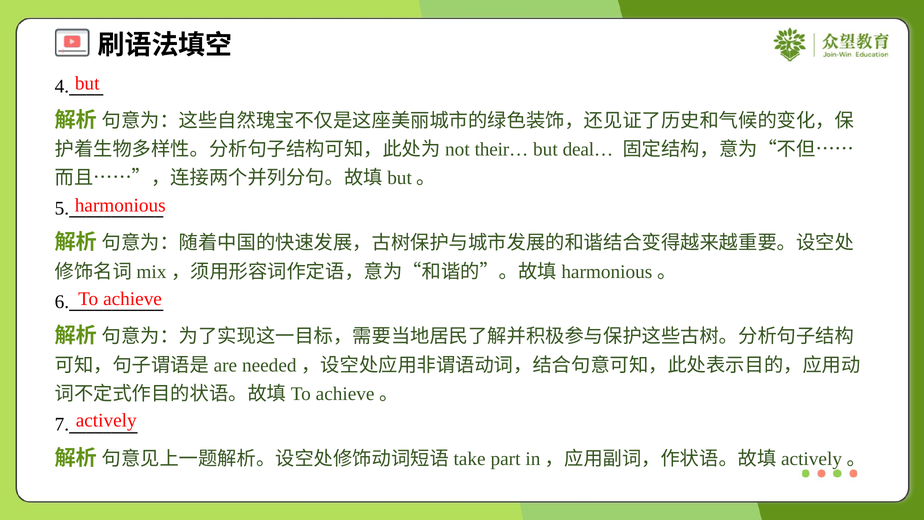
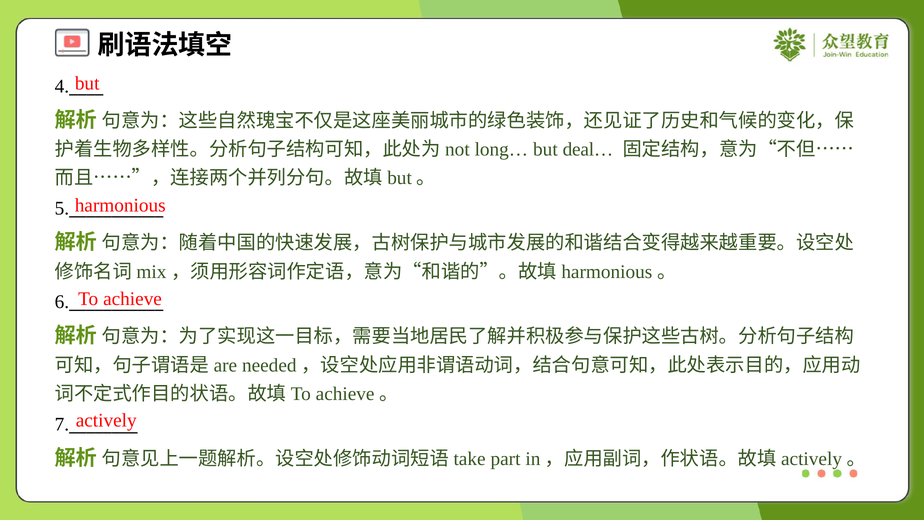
their…: their… -> long… (501, 149)
